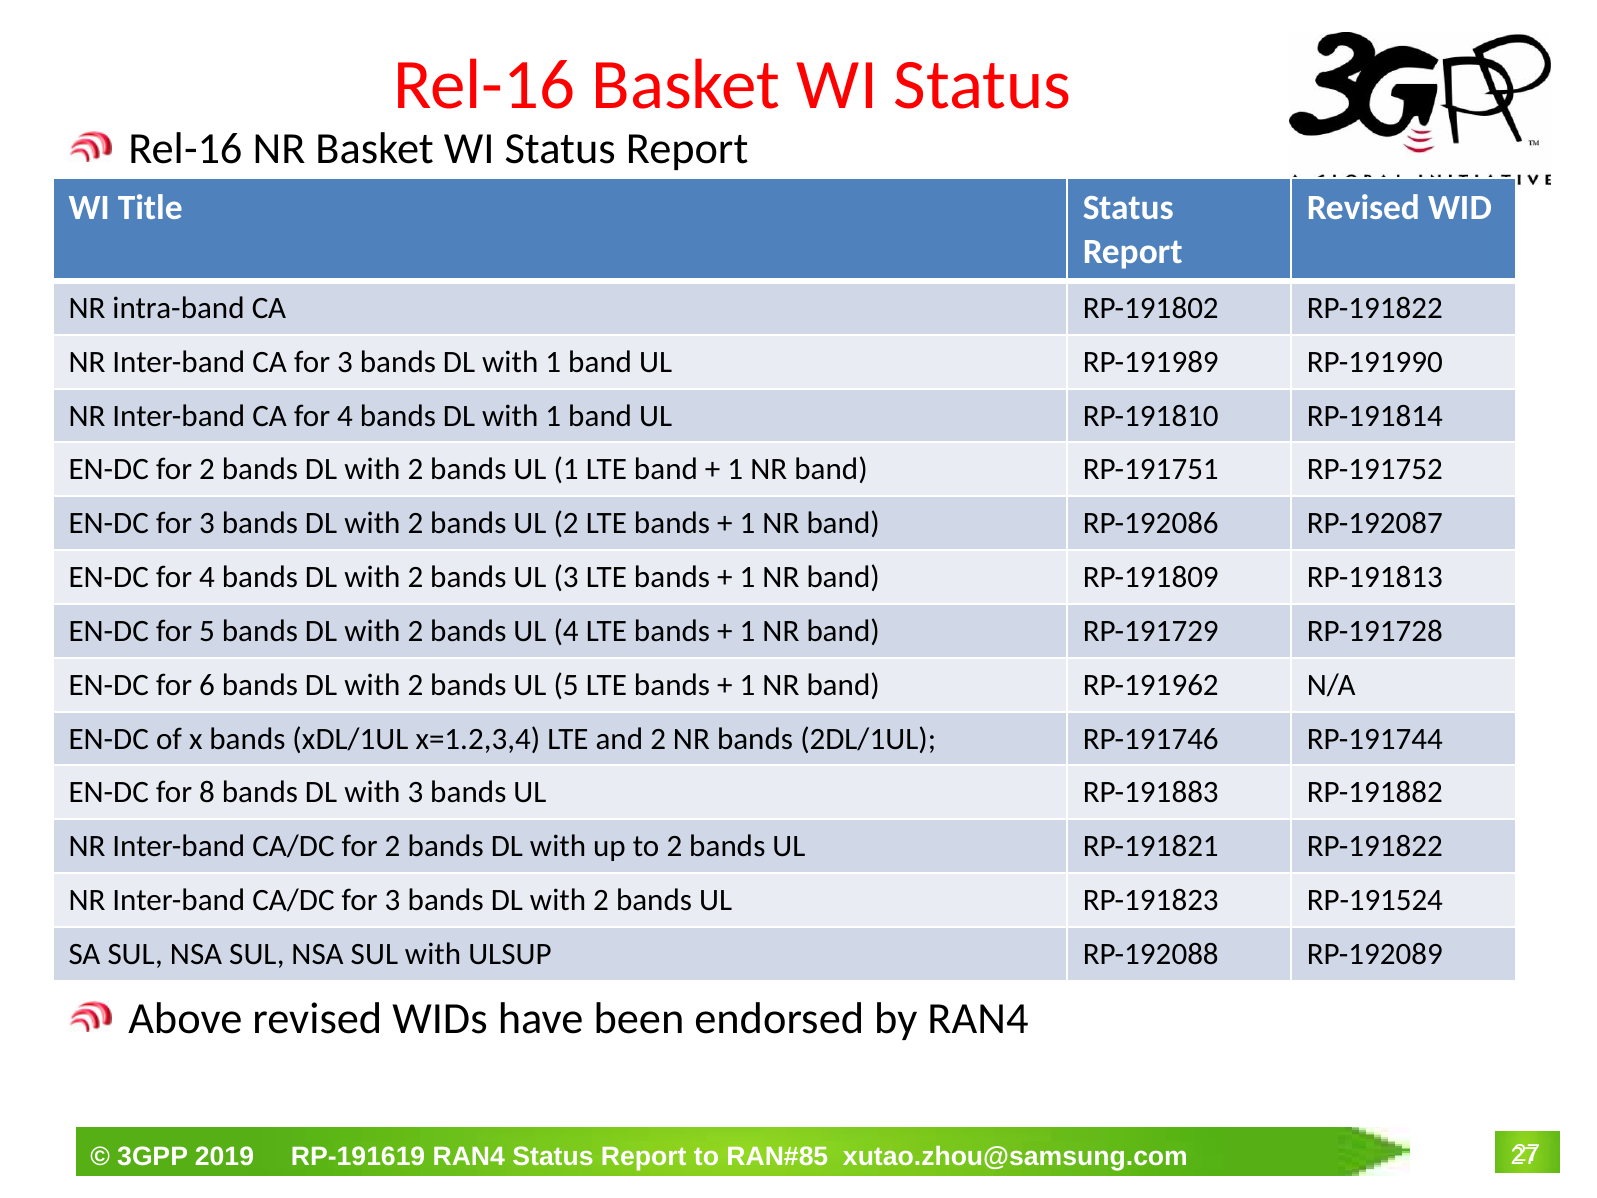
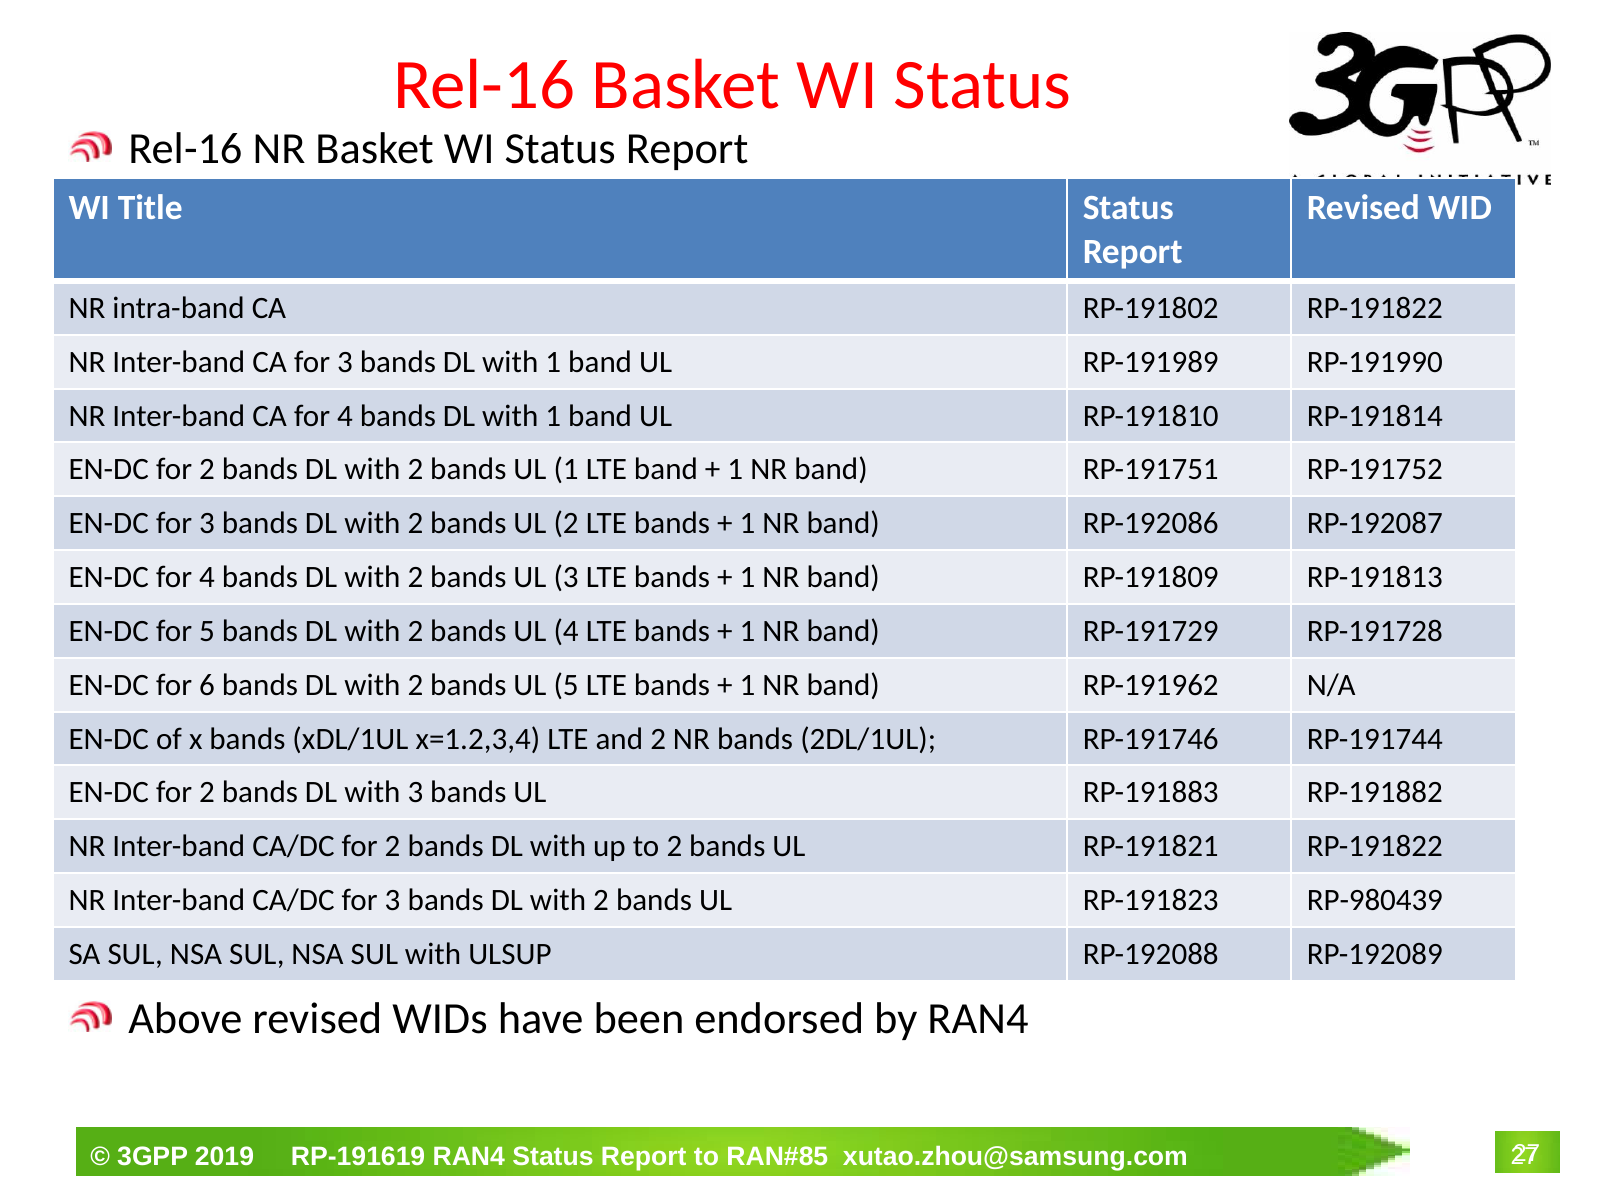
8: 8 -> 2 (207, 793)
RP-191524: RP-191524 -> RP-980439 (1375, 900)
